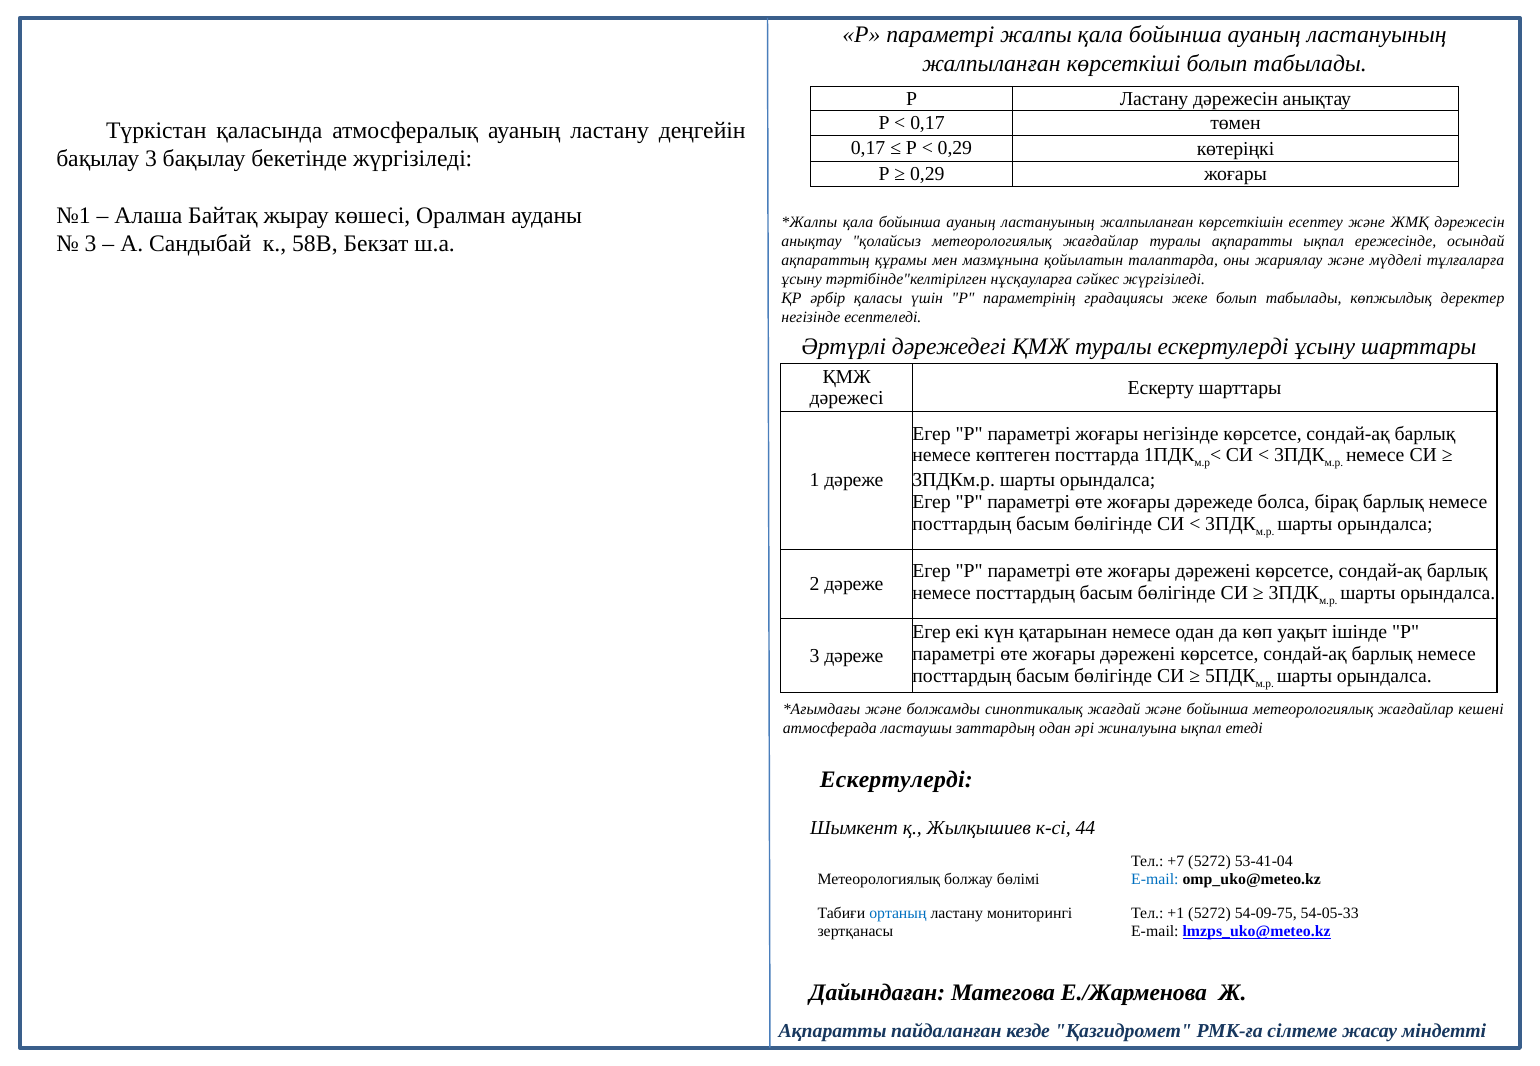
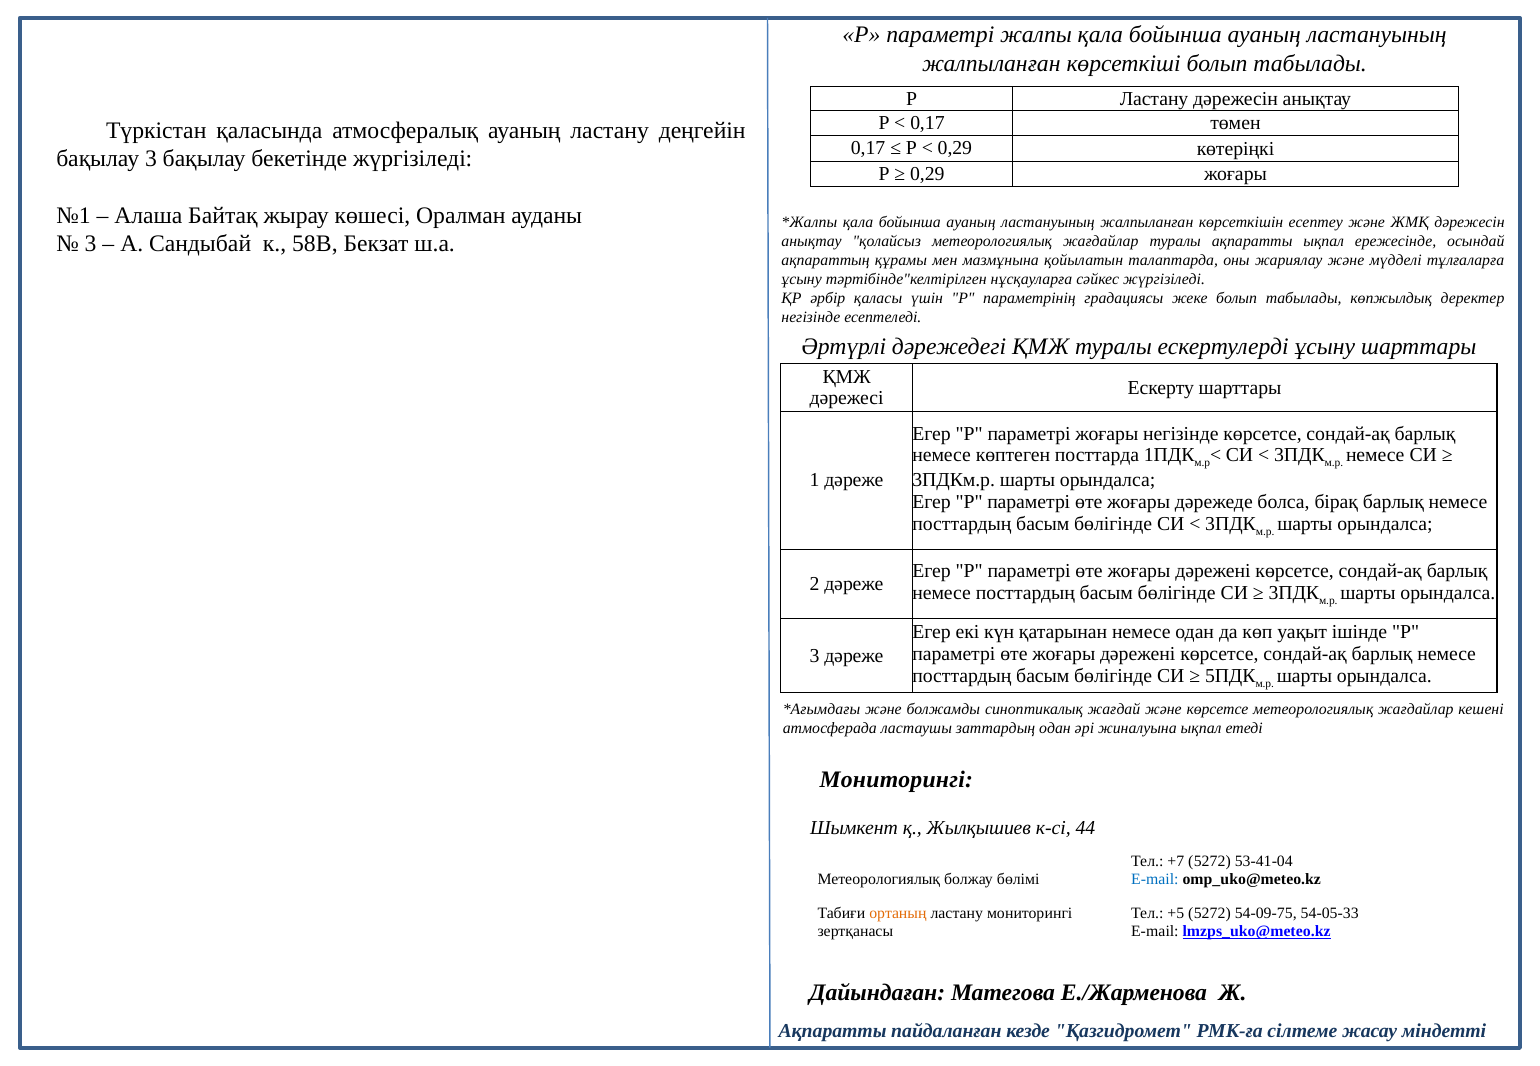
және бойынша: бойынша -> көрсетсе (1218, 709)
Ескертулерді: Ескертулерді -> Мониторингі (896, 779)
ортаның colour: blue -> orange (898, 914)
+1: +1 -> +5 (1176, 914)
